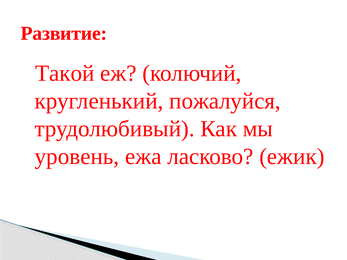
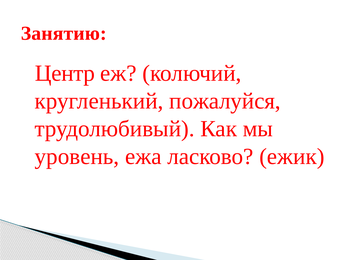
Развитие: Развитие -> Занятию (64, 33)
Такой: Такой -> Центр (65, 73)
